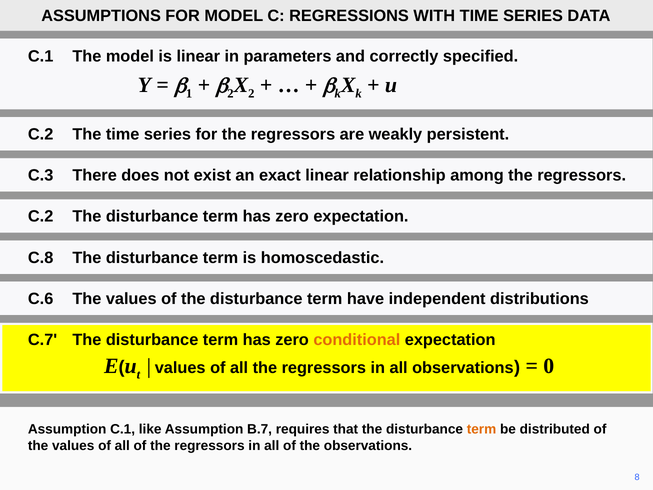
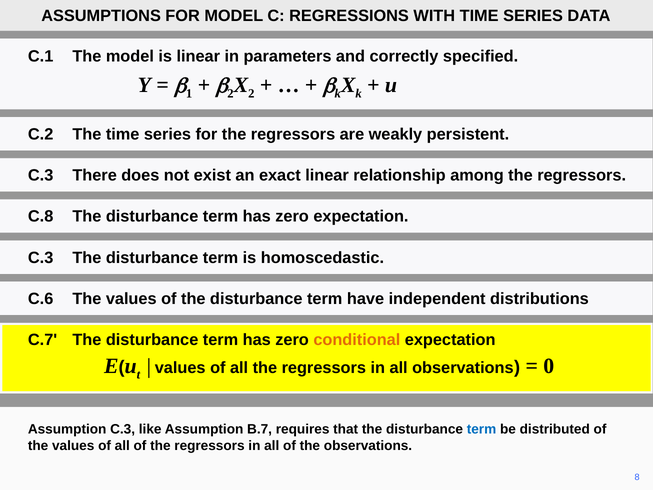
C.2: C.2 -> C.8 (41, 216)
C.8: C.8 -> C.3 (41, 258)
Assumption C.1: C.1 -> C.3 (123, 429)
term colour: orange -> blue (482, 429)
